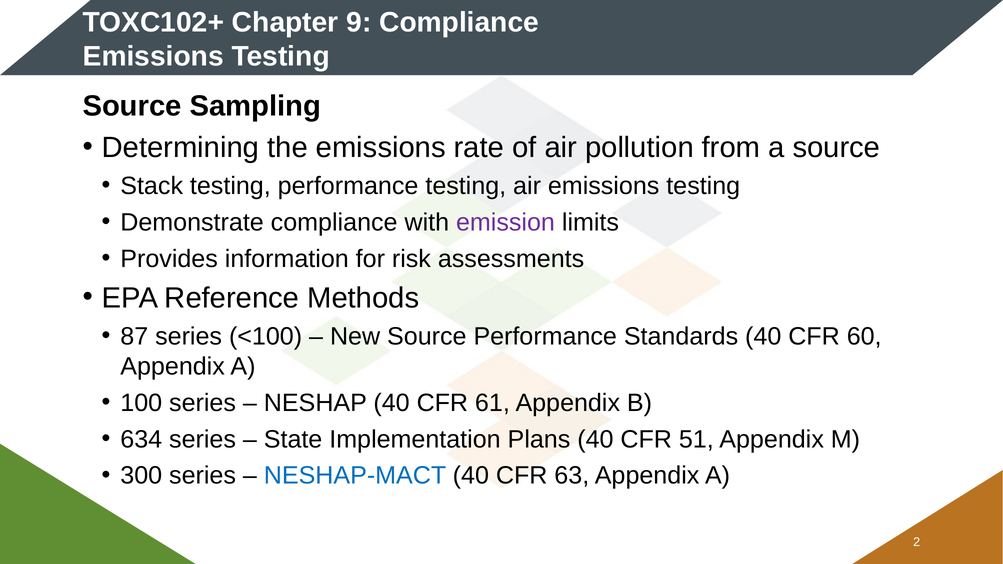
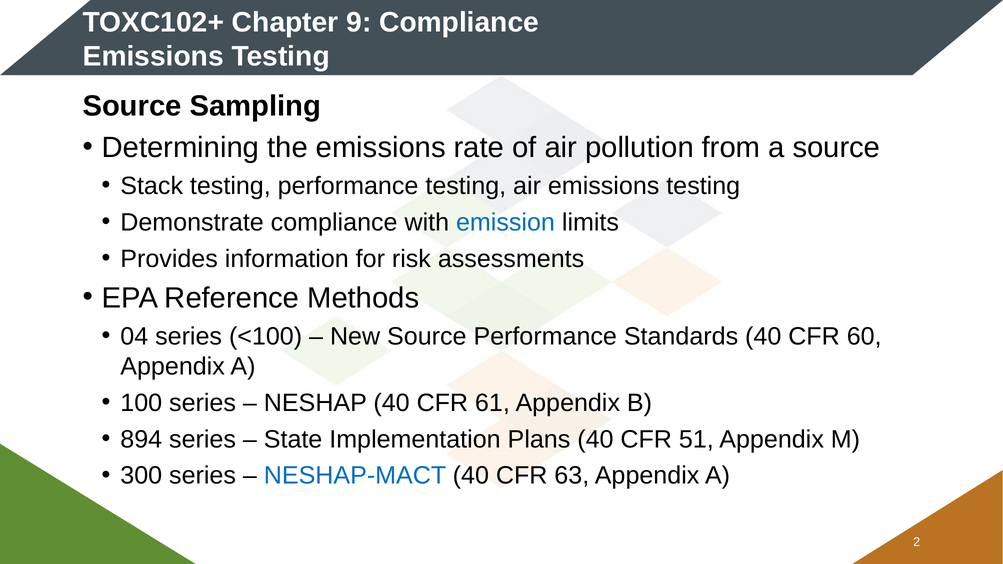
emission colour: purple -> blue (505, 222)
87: 87 -> 04 (134, 337)
634: 634 -> 894 (141, 439)
